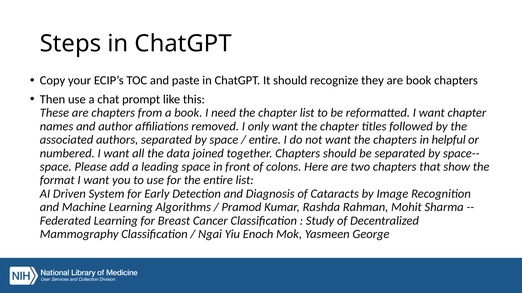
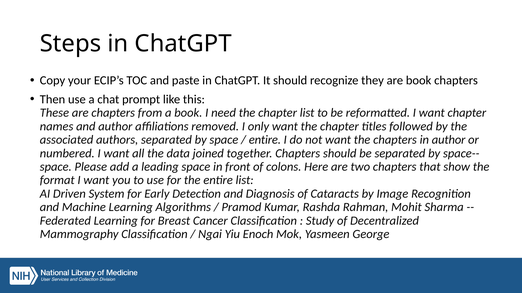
in helpful: helpful -> author (449, 140)
